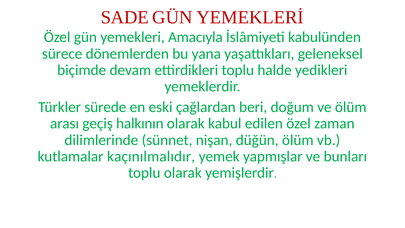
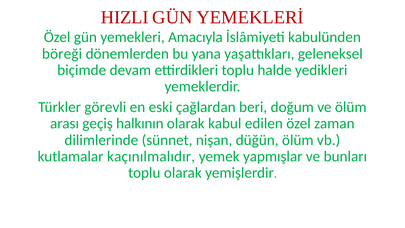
SADE: SADE -> HIZLI (125, 17)
sürece: sürece -> böreği (62, 54)
sürede: sürede -> görevli (105, 107)
